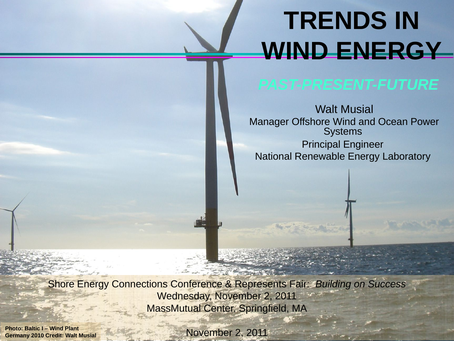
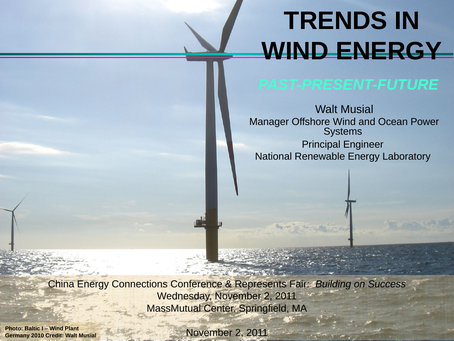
Shore: Shore -> China (61, 284)
